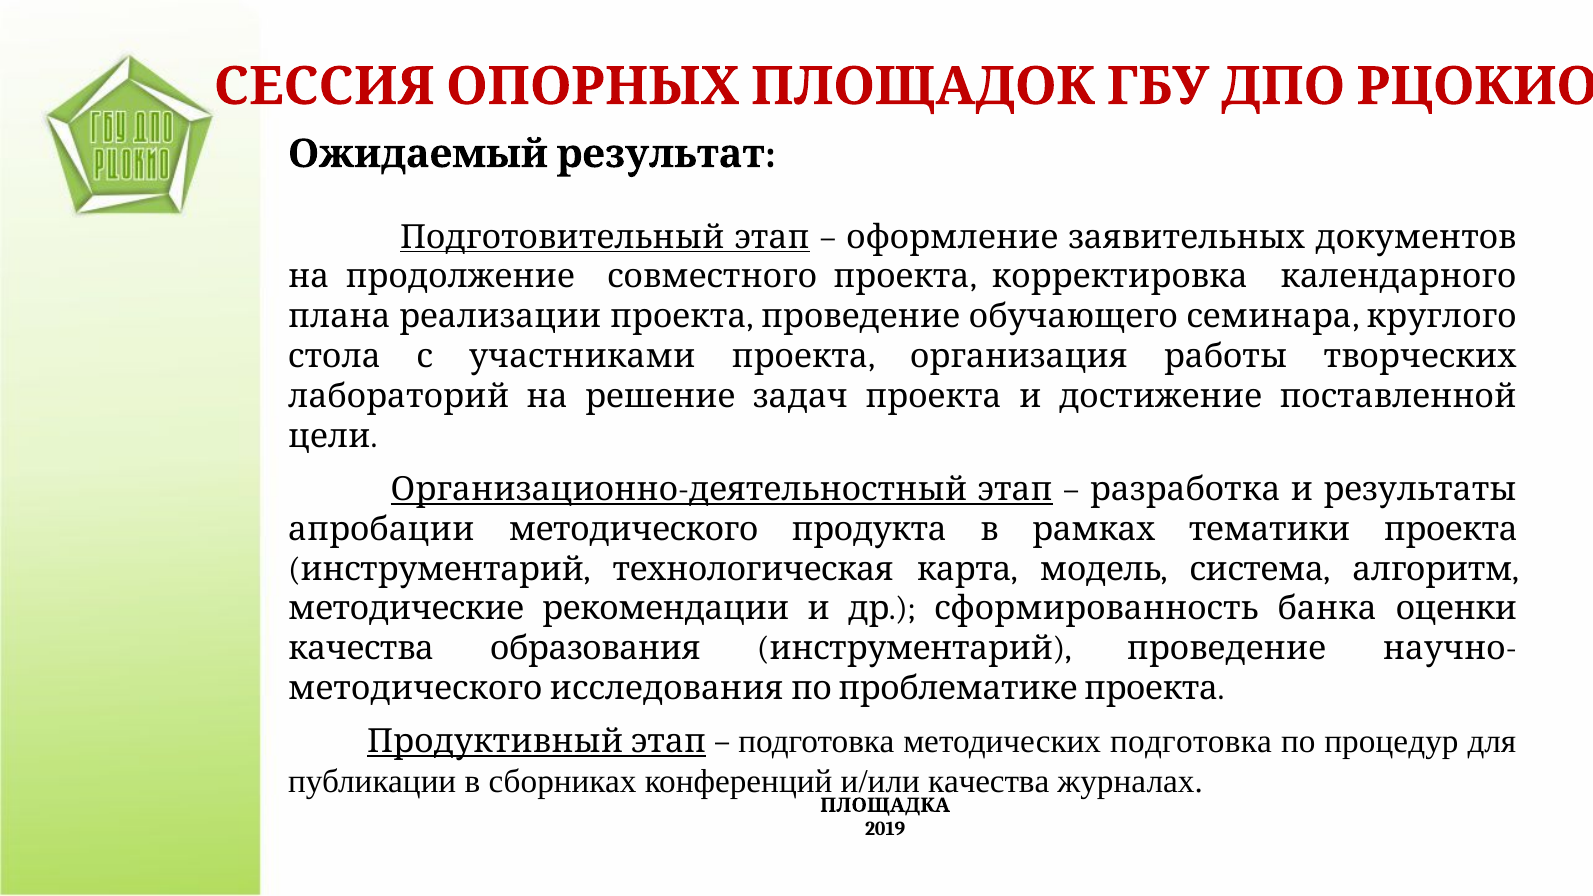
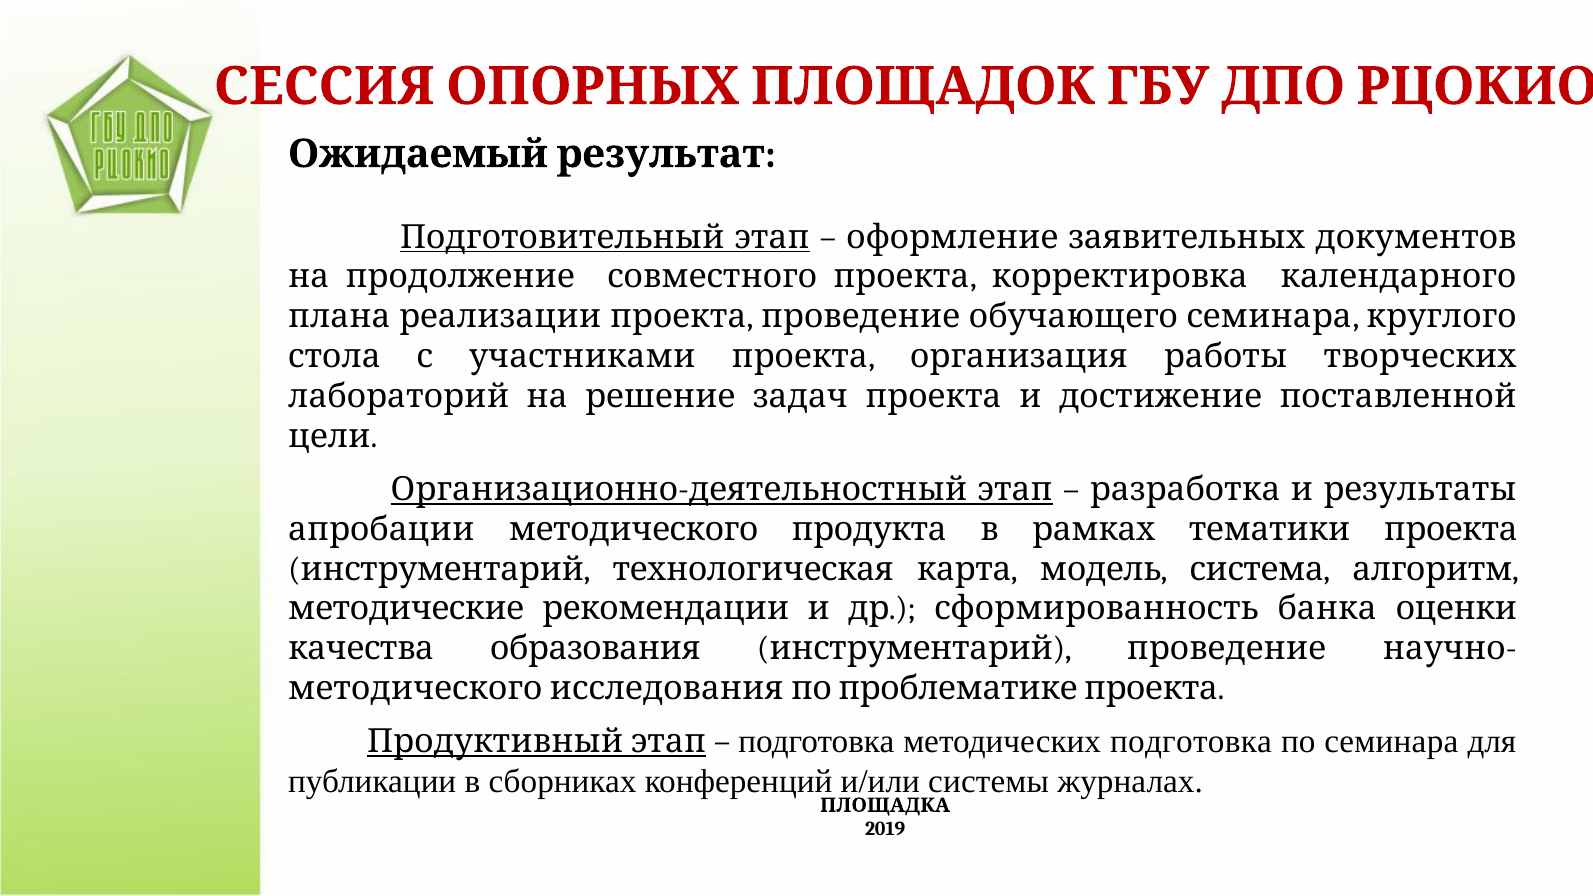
по процедур: процедур -> семинара (1391, 742)
и/или качества: качества -> системы (989, 782)
